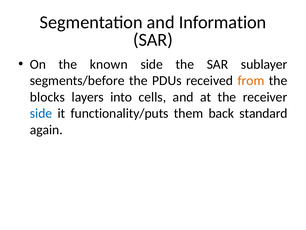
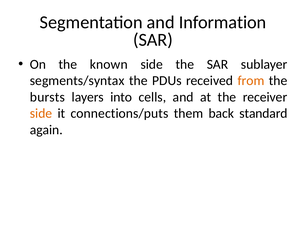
segments/before: segments/before -> segments/syntax (77, 81)
blocks: blocks -> bursts (47, 97)
side colour: blue -> orange (41, 113)
functionality/puts: functionality/puts -> connections/puts (120, 113)
